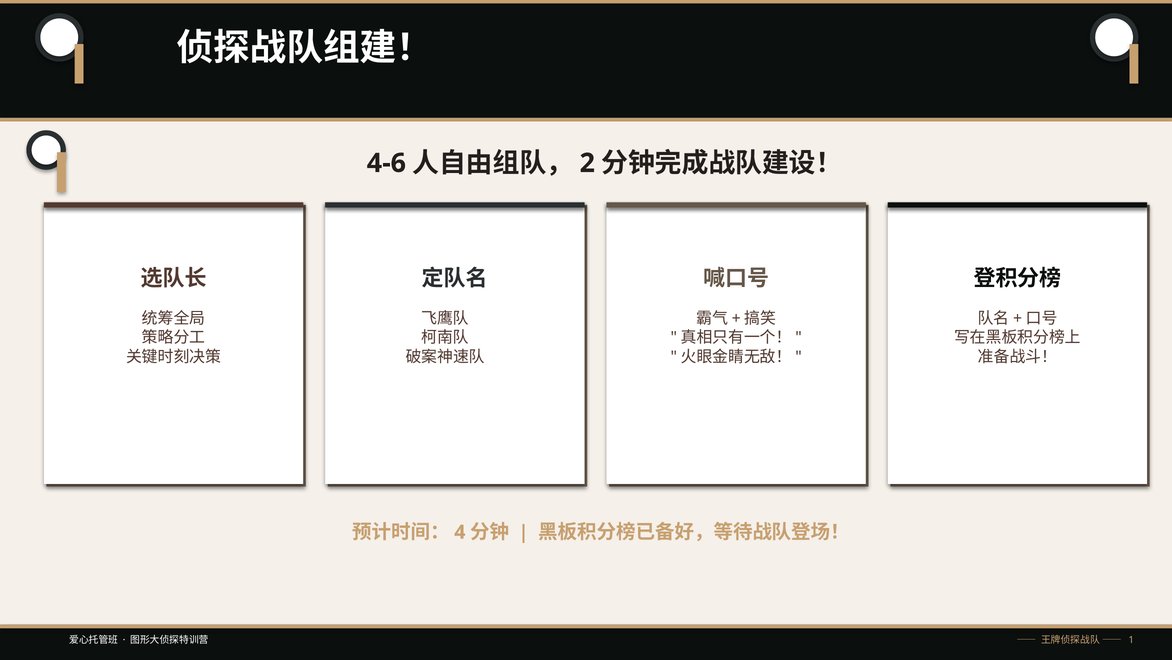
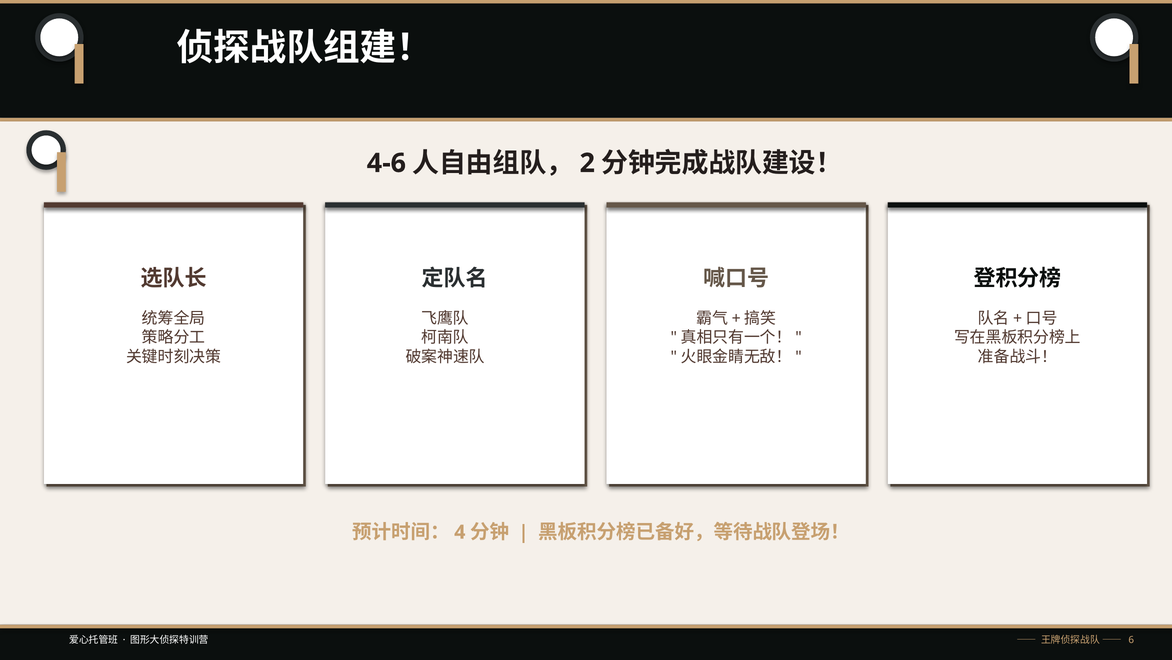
1: 1 -> 6 (1131, 639)
